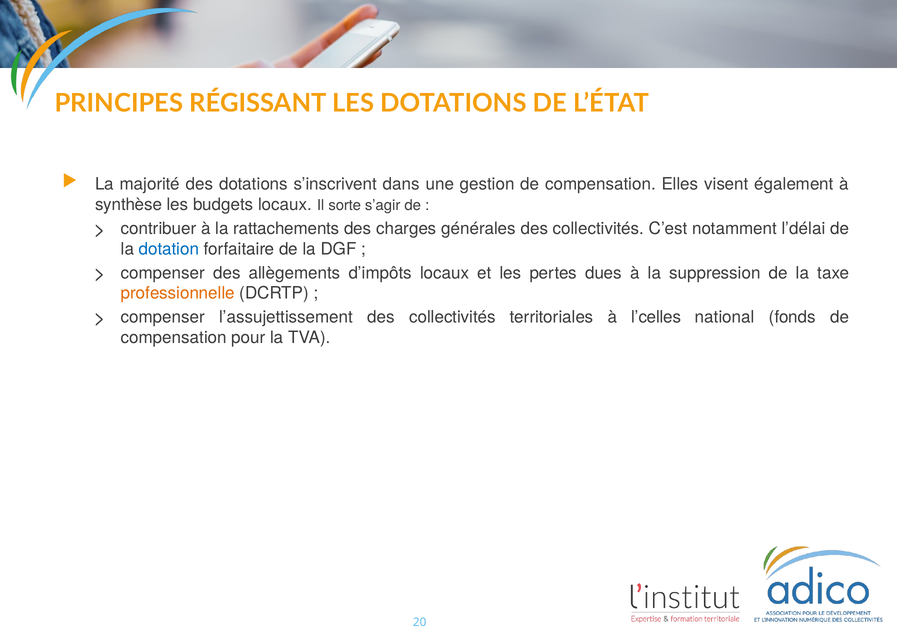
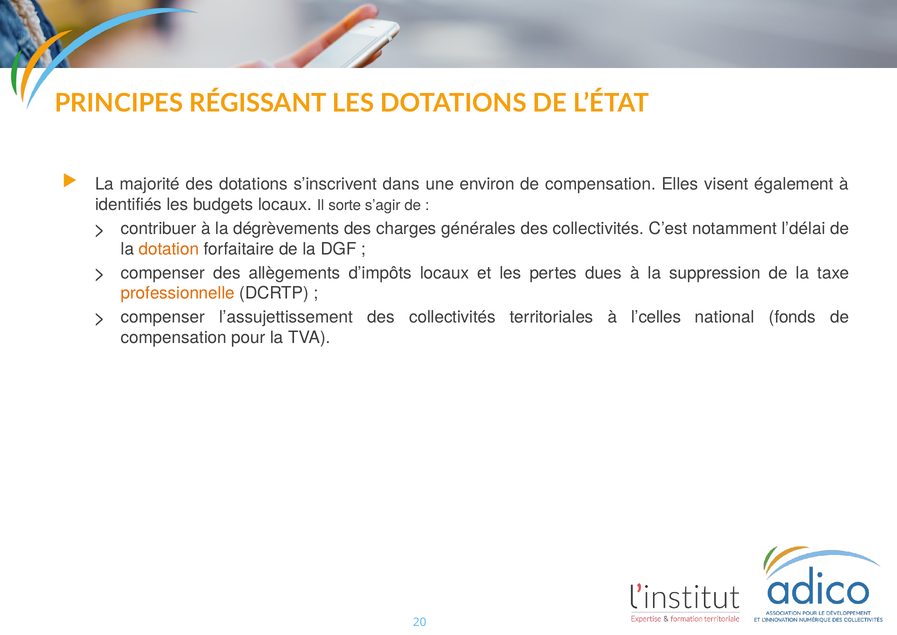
gestion: gestion -> environ (487, 184)
synthèse: synthèse -> identifiés (129, 204)
rattachements: rattachements -> dégrèvements (286, 228)
dotation colour: blue -> orange (169, 249)
